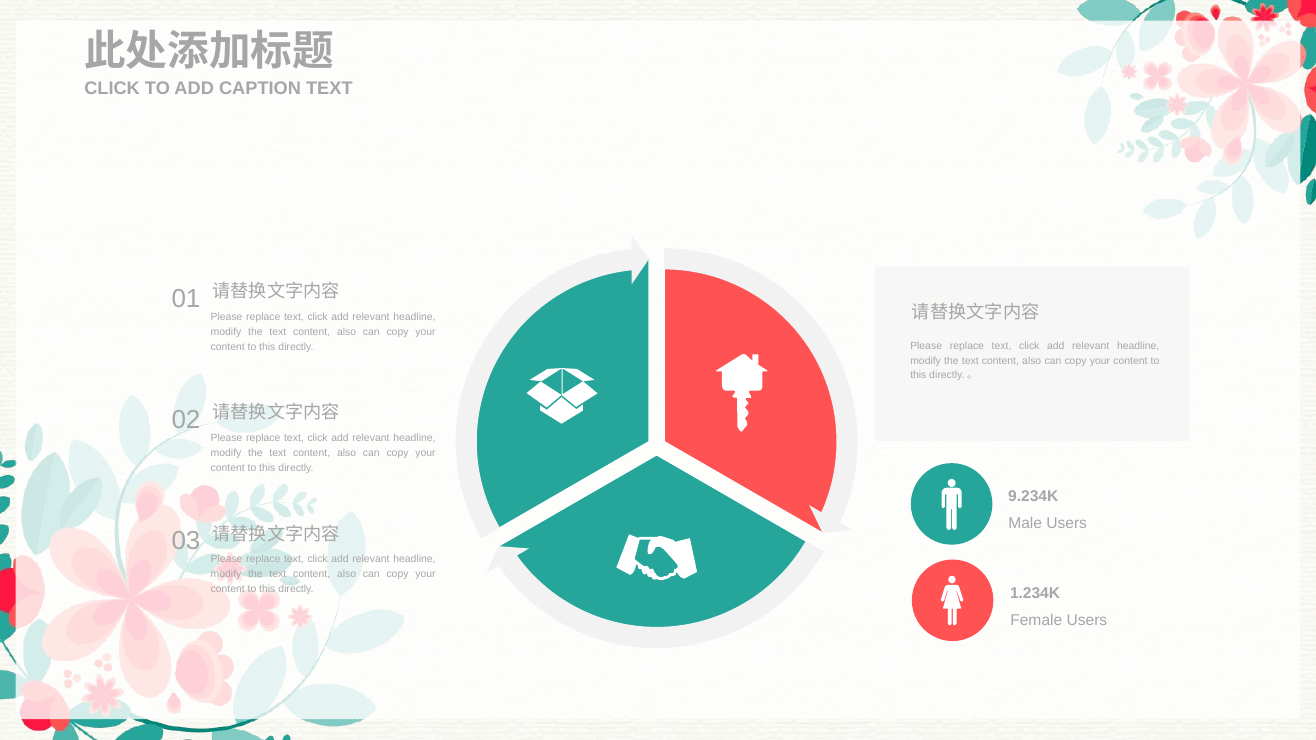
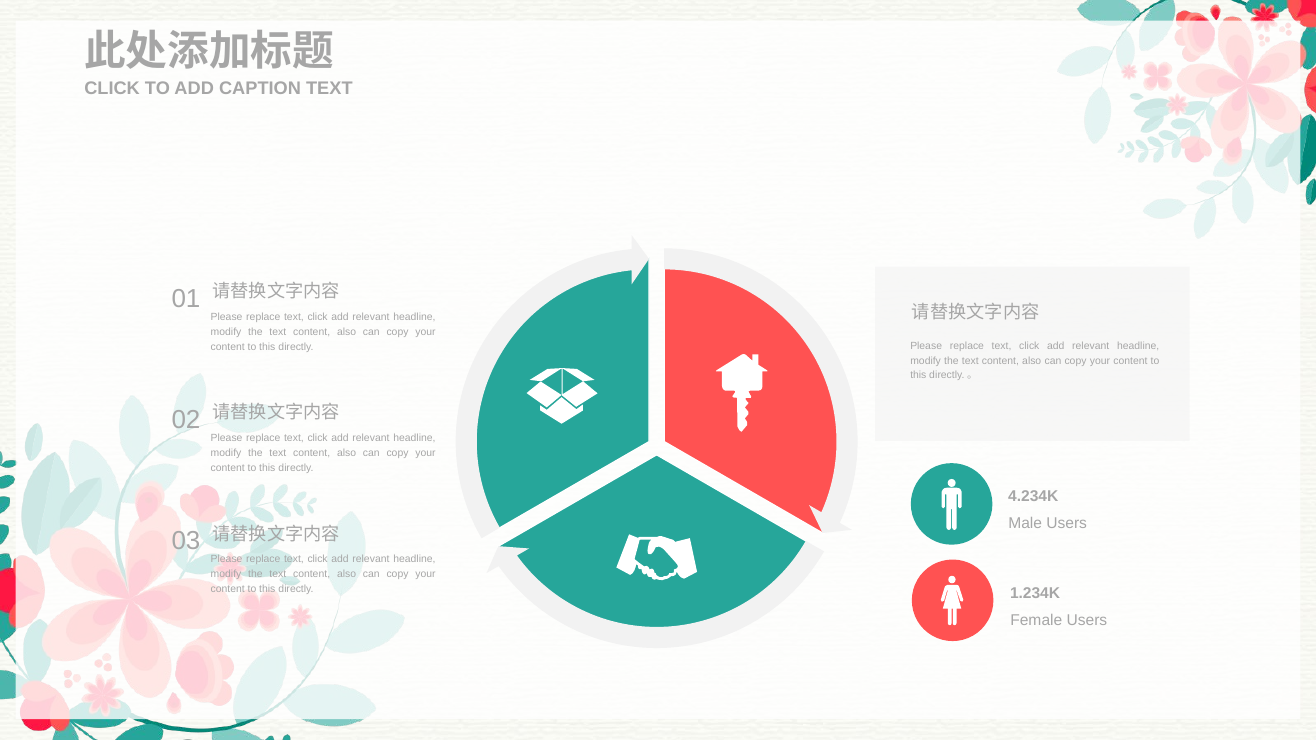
9.234K: 9.234K -> 4.234K (1033, 497)
